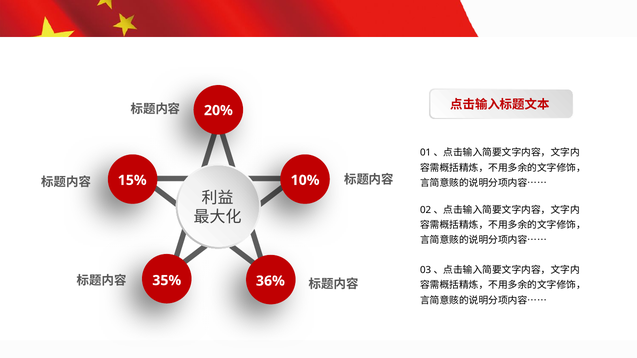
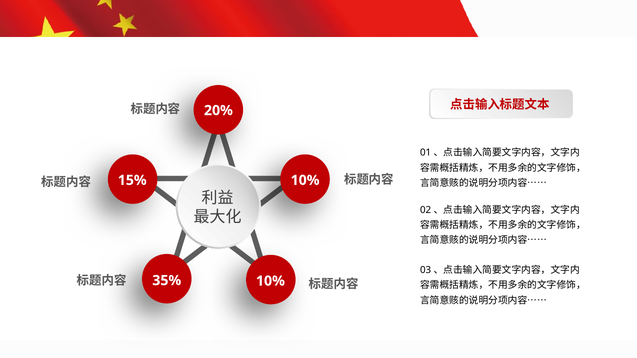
35% 36%: 36% -> 10% (270, 281)
